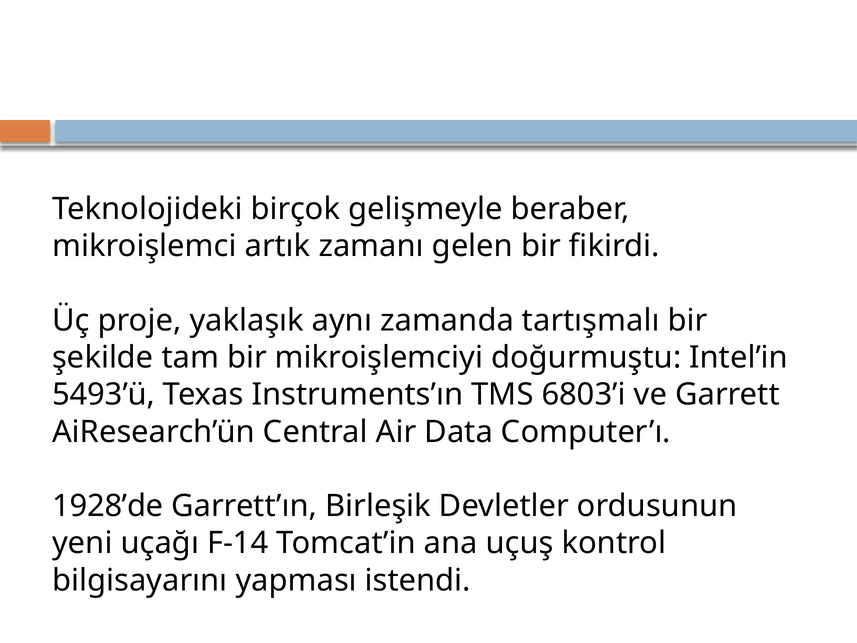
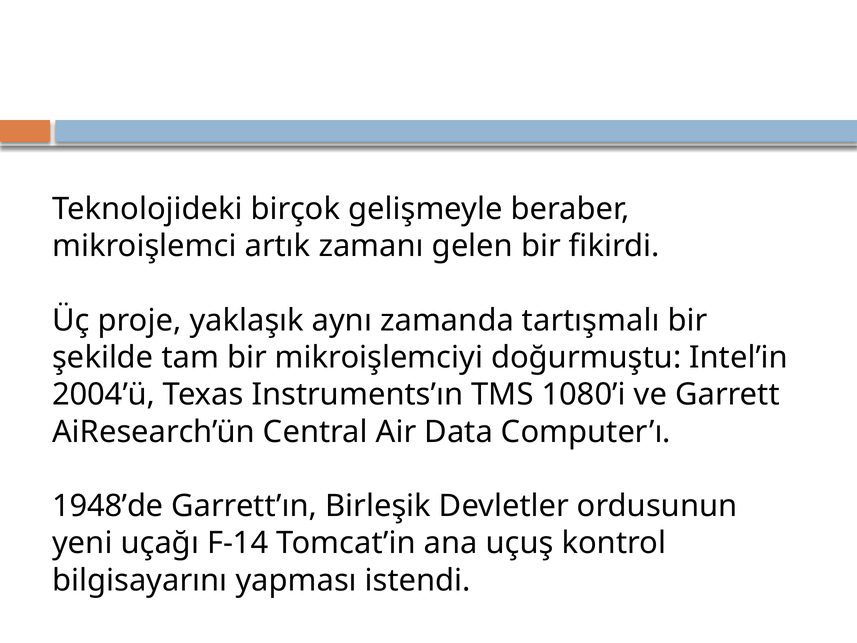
5493’ü: 5493’ü -> 2004’ü (104, 395)
6803’i: 6803’i -> 1080’i (584, 395)
1928’de: 1928’de -> 1948’de (108, 506)
